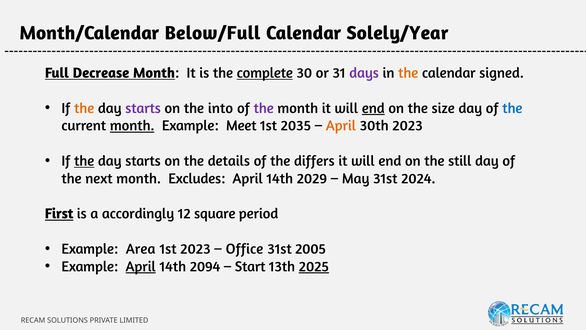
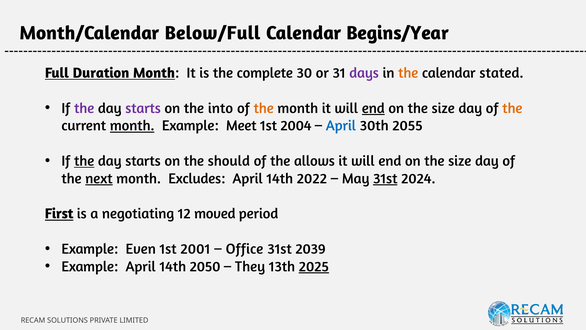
Solely/Year: Solely/Year -> Begins/Year (398, 33)
Decrease: Decrease -> Duration (101, 73)
complete underline: present -> none (265, 73)
signed: signed -> stated (501, 73)
the colour: orange -> purple (84, 108)
the colour: purple -> orange (264, 108)
the colour: blue -> orange (512, 108)
2035: 2035 -> 2004 (296, 126)
April colour: orange -> blue (341, 126)
30th 2023: 2023 -> 2055 (408, 126)
details: details -> should (229, 161)
differs: differs -> allows (314, 161)
still: still -> size (460, 161)
next underline: none -> present (99, 178)
2029: 2029 -> 2022 (312, 178)
31st underline: none -> present (385, 178)
accordingly: accordingly -> negotiating (138, 214)
square: square -> moved (215, 214)
Area: Area -> Even (141, 249)
1st 2023: 2023 -> 2001 (195, 249)
2005: 2005 -> 2039 (311, 249)
April underline: present -> none (141, 266)
2094: 2094 -> 2050 (205, 266)
Start: Start -> They (250, 266)
